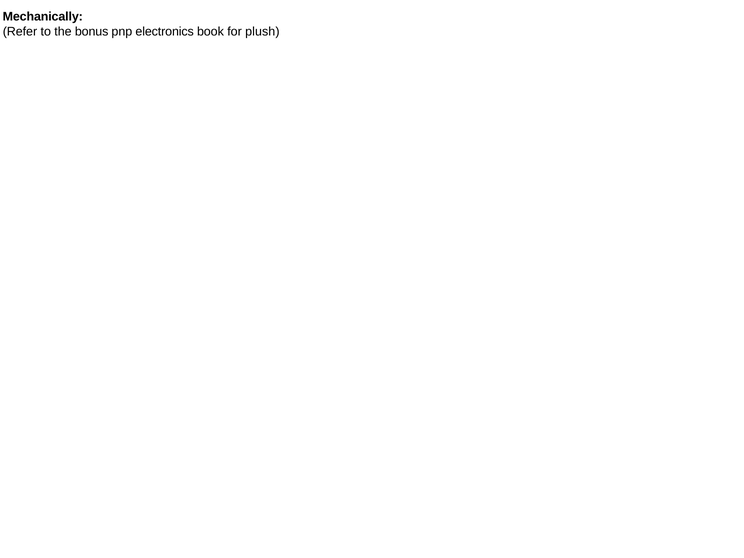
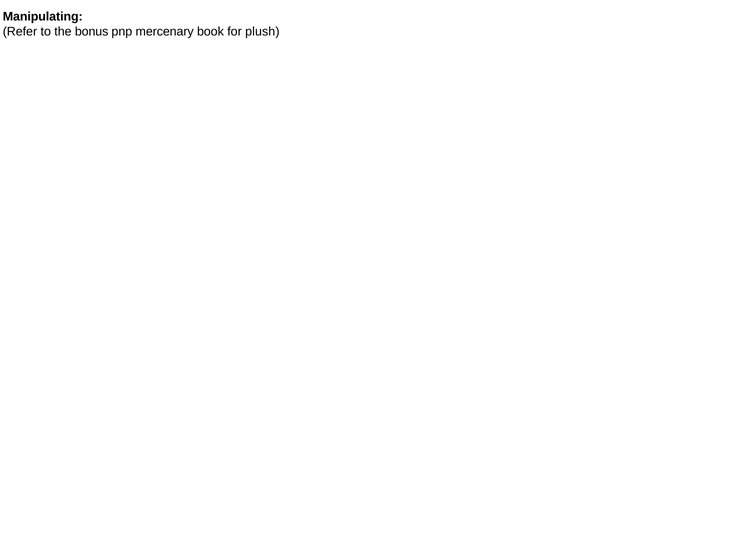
Mechanically: Mechanically -> Manipulating (43, 17)
electronics: electronics -> mercenary (165, 32)
